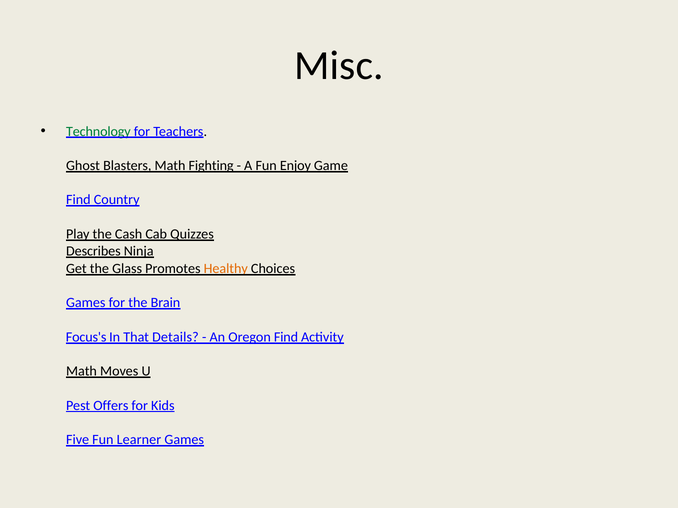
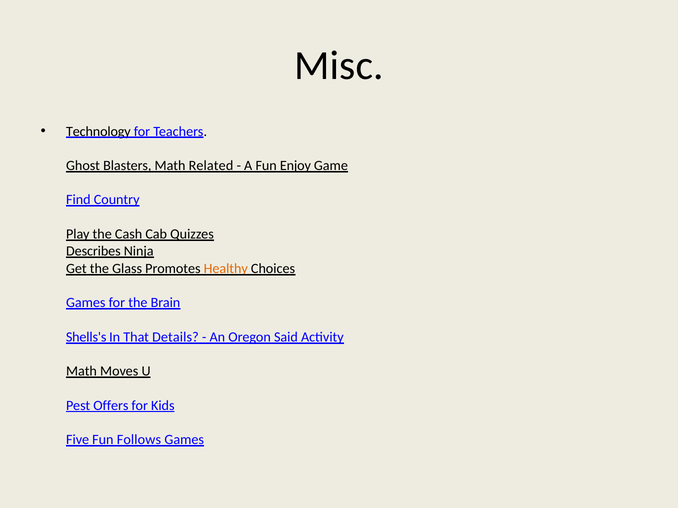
Technology colour: green -> black (98, 132)
Fighting: Fighting -> Related (211, 166)
Focus's: Focus's -> Shells's (86, 337)
Oregon Find: Find -> Said (286, 337)
Learner: Learner -> Follows (139, 440)
